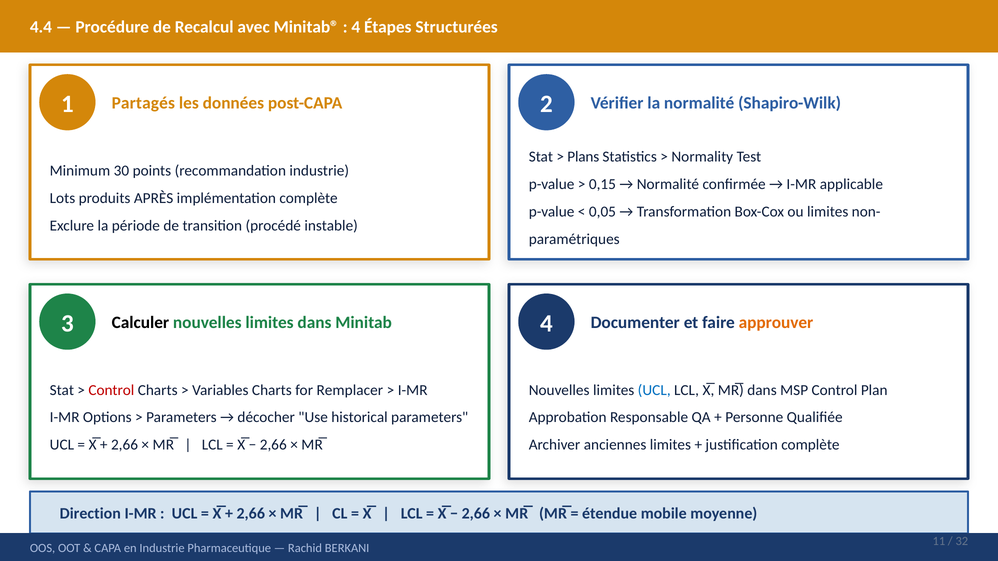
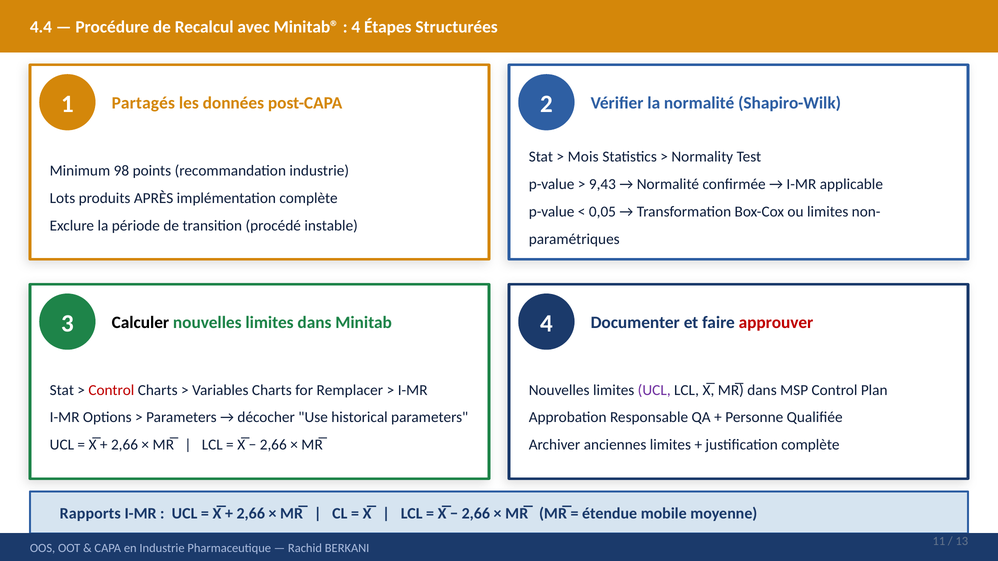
Plans: Plans -> Mois (583, 157)
30: 30 -> 98 (121, 171)
0,15: 0,15 -> 9,43 (602, 184)
approuver colour: orange -> red (776, 323)
UCL colour: blue -> purple (654, 390)
Direction: Direction -> Rapports (90, 514)
32: 32 -> 13 (962, 542)
